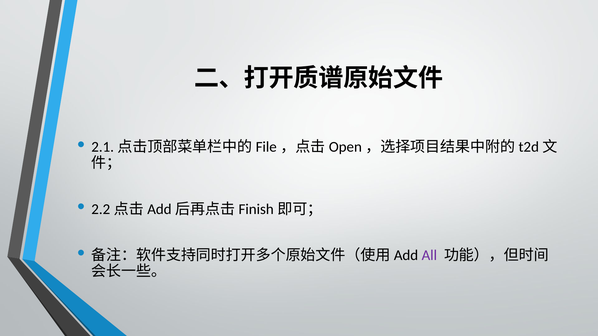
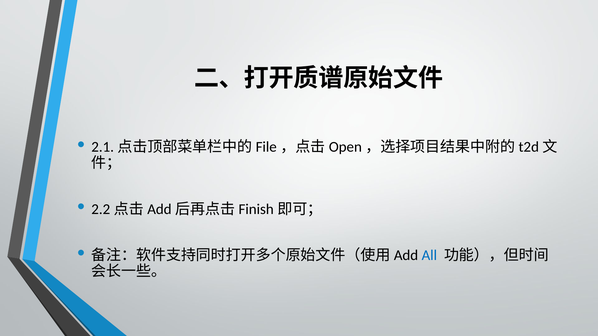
All colour: purple -> blue (429, 256)
